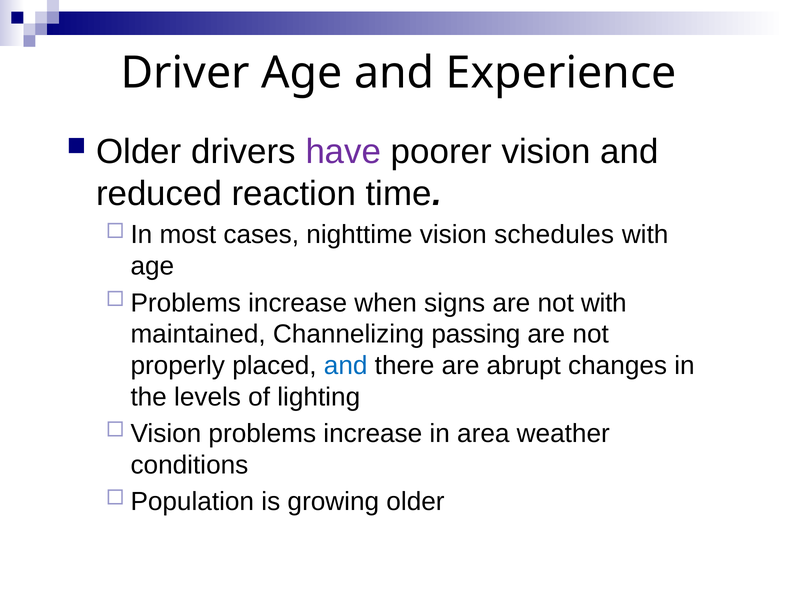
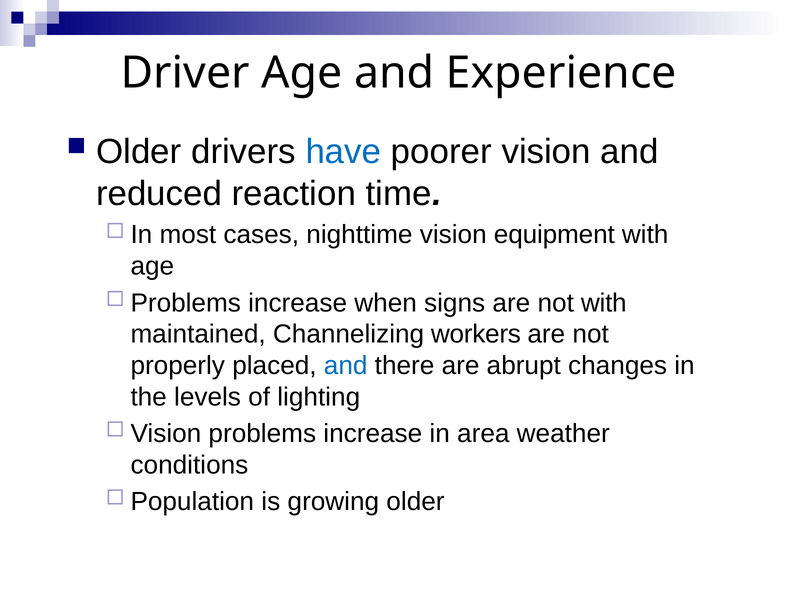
have colour: purple -> blue (343, 152)
schedules: schedules -> equipment (554, 235)
passing: passing -> workers (476, 334)
